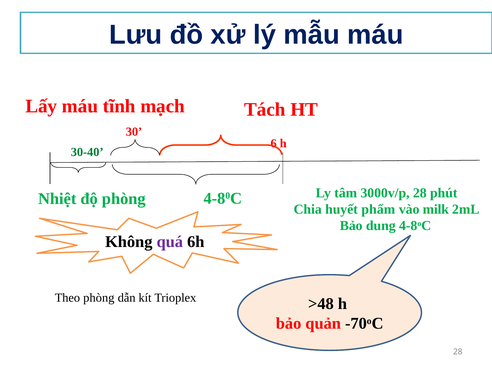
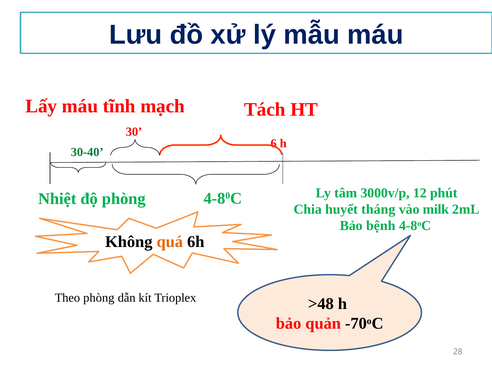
3000v/p 28: 28 -> 12 (420, 193)
phẩm: phẩm -> tháng (378, 209)
dung: dung -> bệnh (381, 226)
quá colour: purple -> orange (170, 242)
